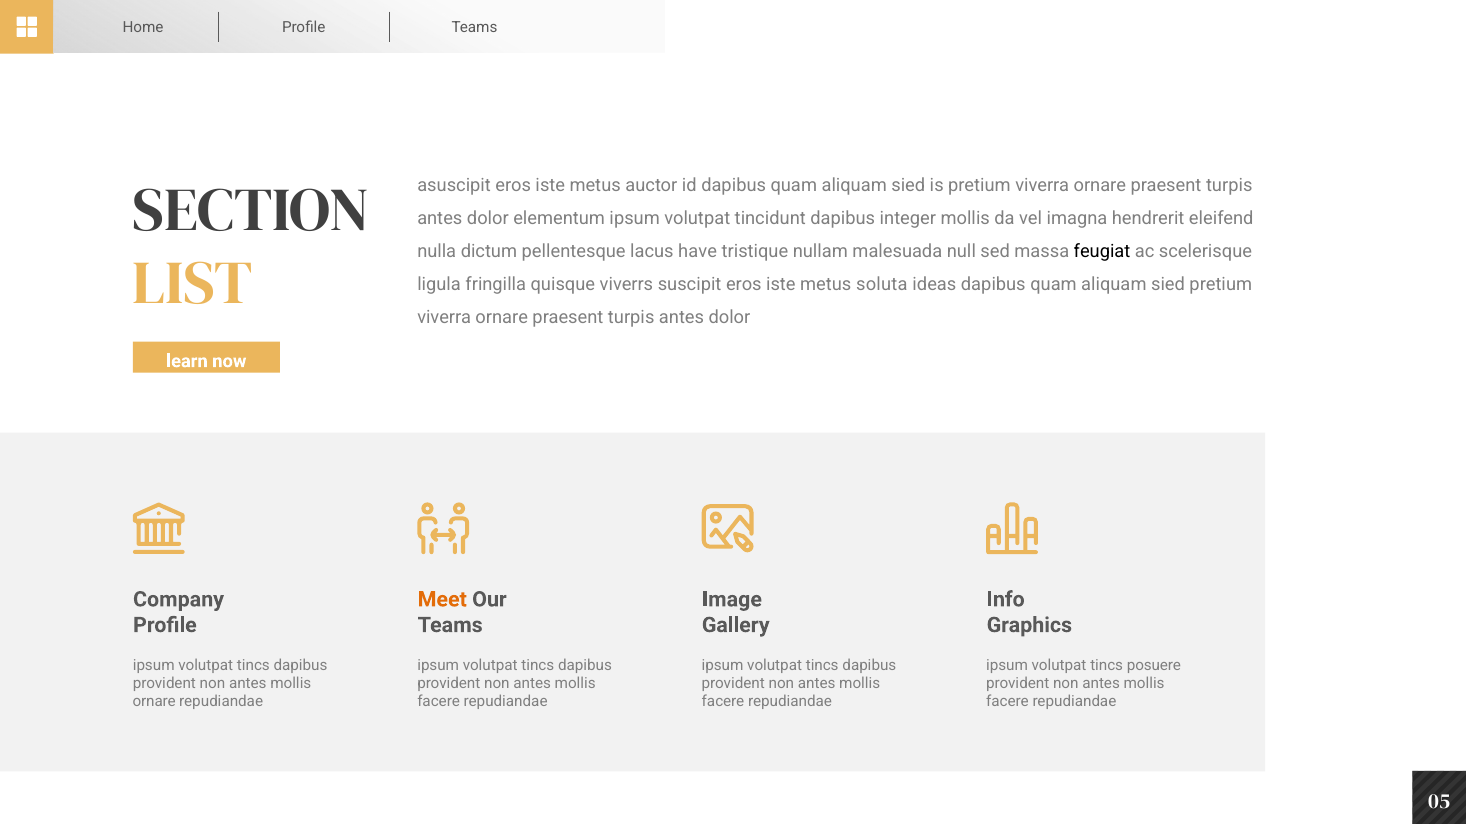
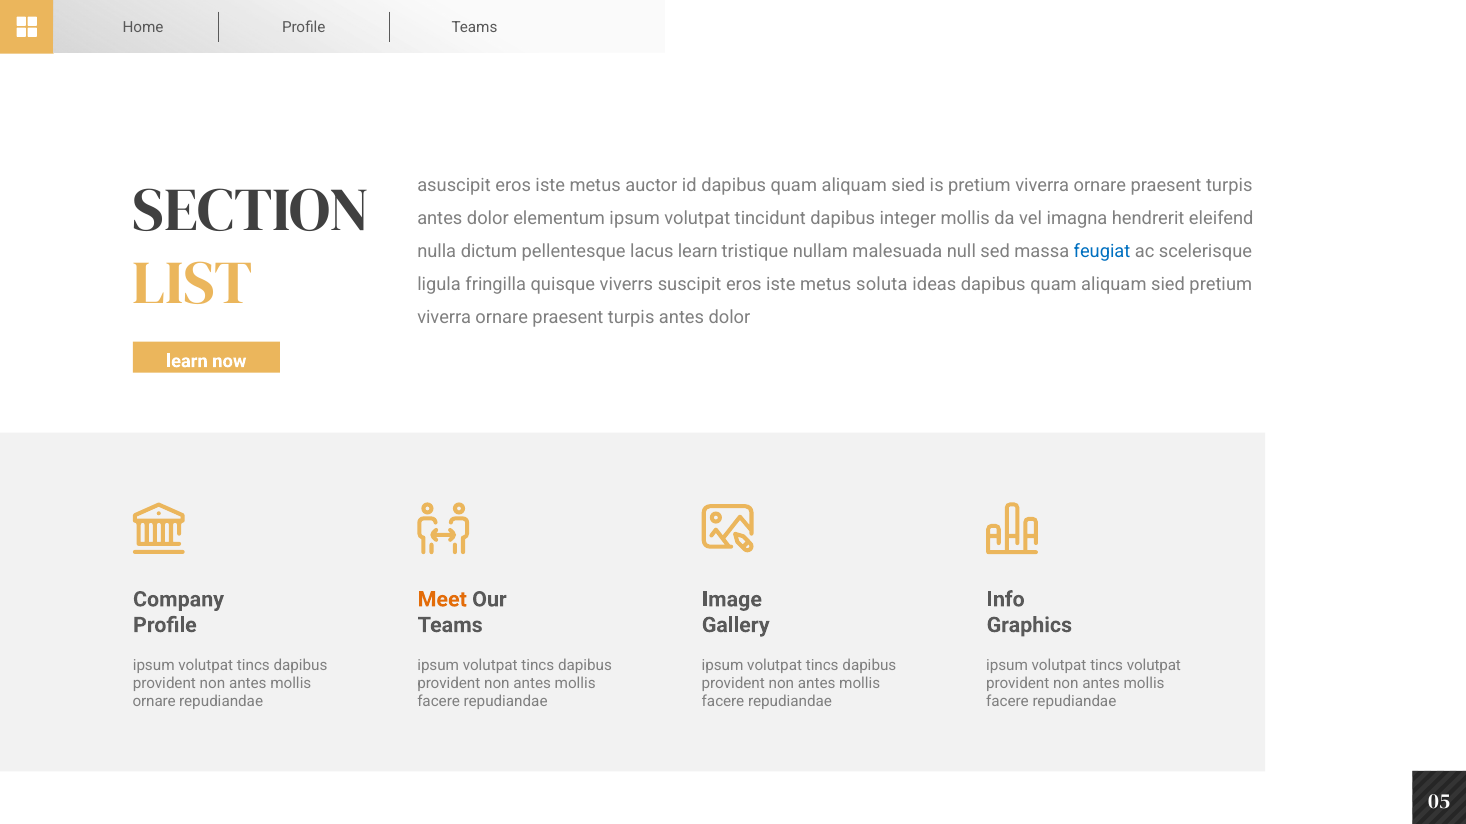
lacus have: have -> learn (698, 252)
feugiat colour: black -> blue (1102, 252)
tincs posuere: posuere -> volutpat (1154, 666)
